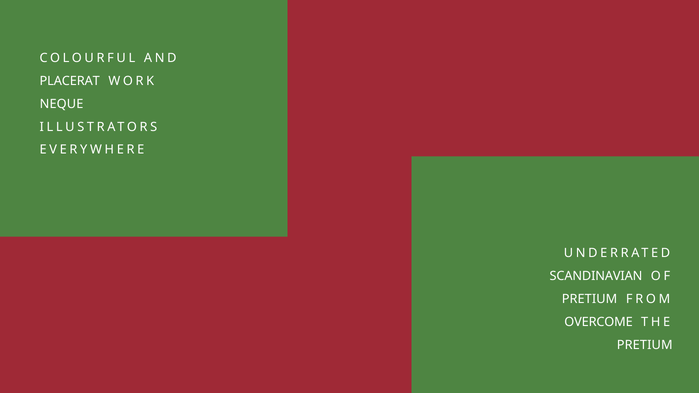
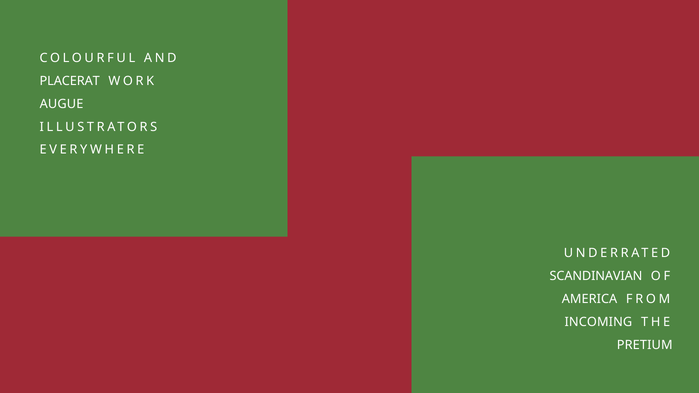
NEQUE: NEQUE -> AUGUE (62, 104)
PRETIUM: PRETIUM -> AMERICA (590, 299)
OVERCOME: OVERCOME -> INCOMING (598, 322)
